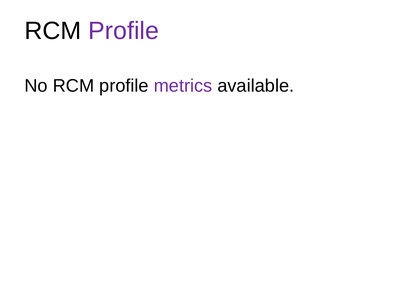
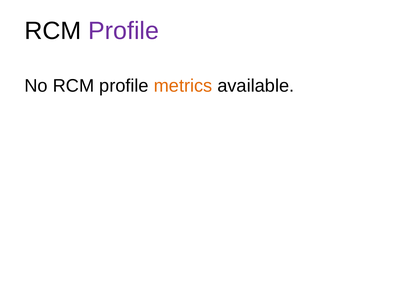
metrics colour: purple -> orange (183, 86)
